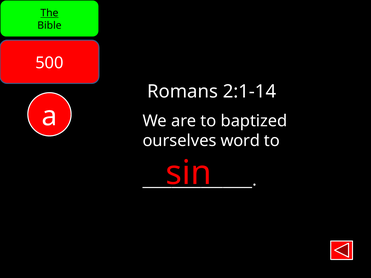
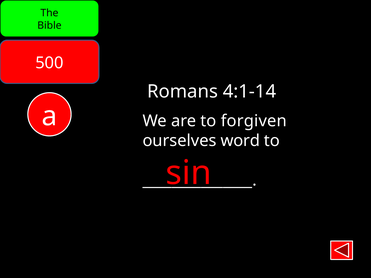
The underline: present -> none (49, 13)
2:1-14: 2:1-14 -> 4:1-14 (249, 92)
baptized: baptized -> forgiven (254, 121)
